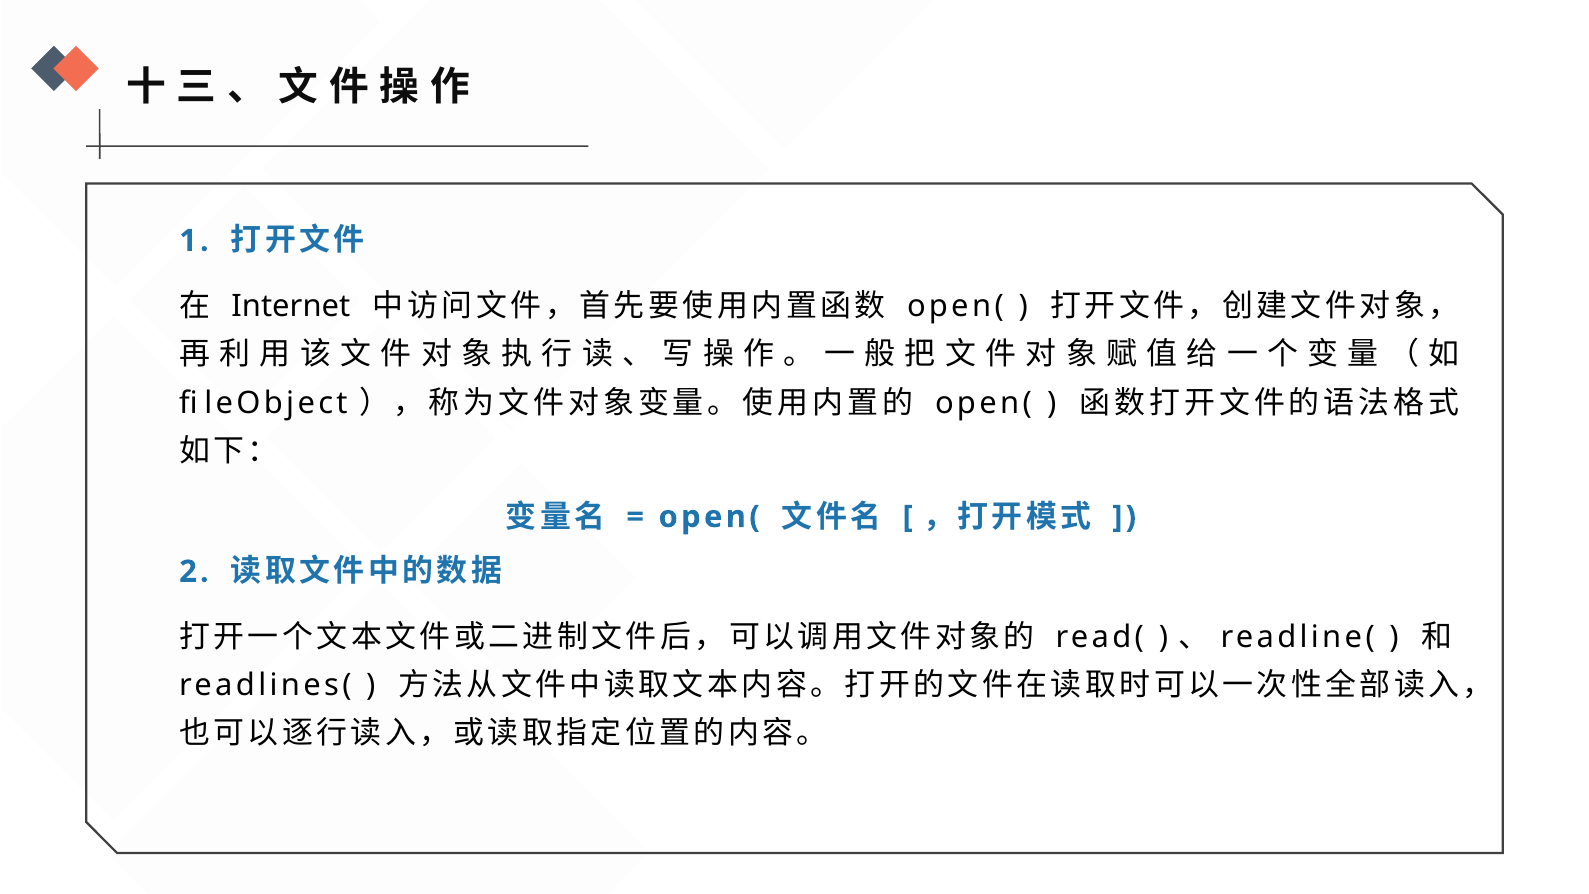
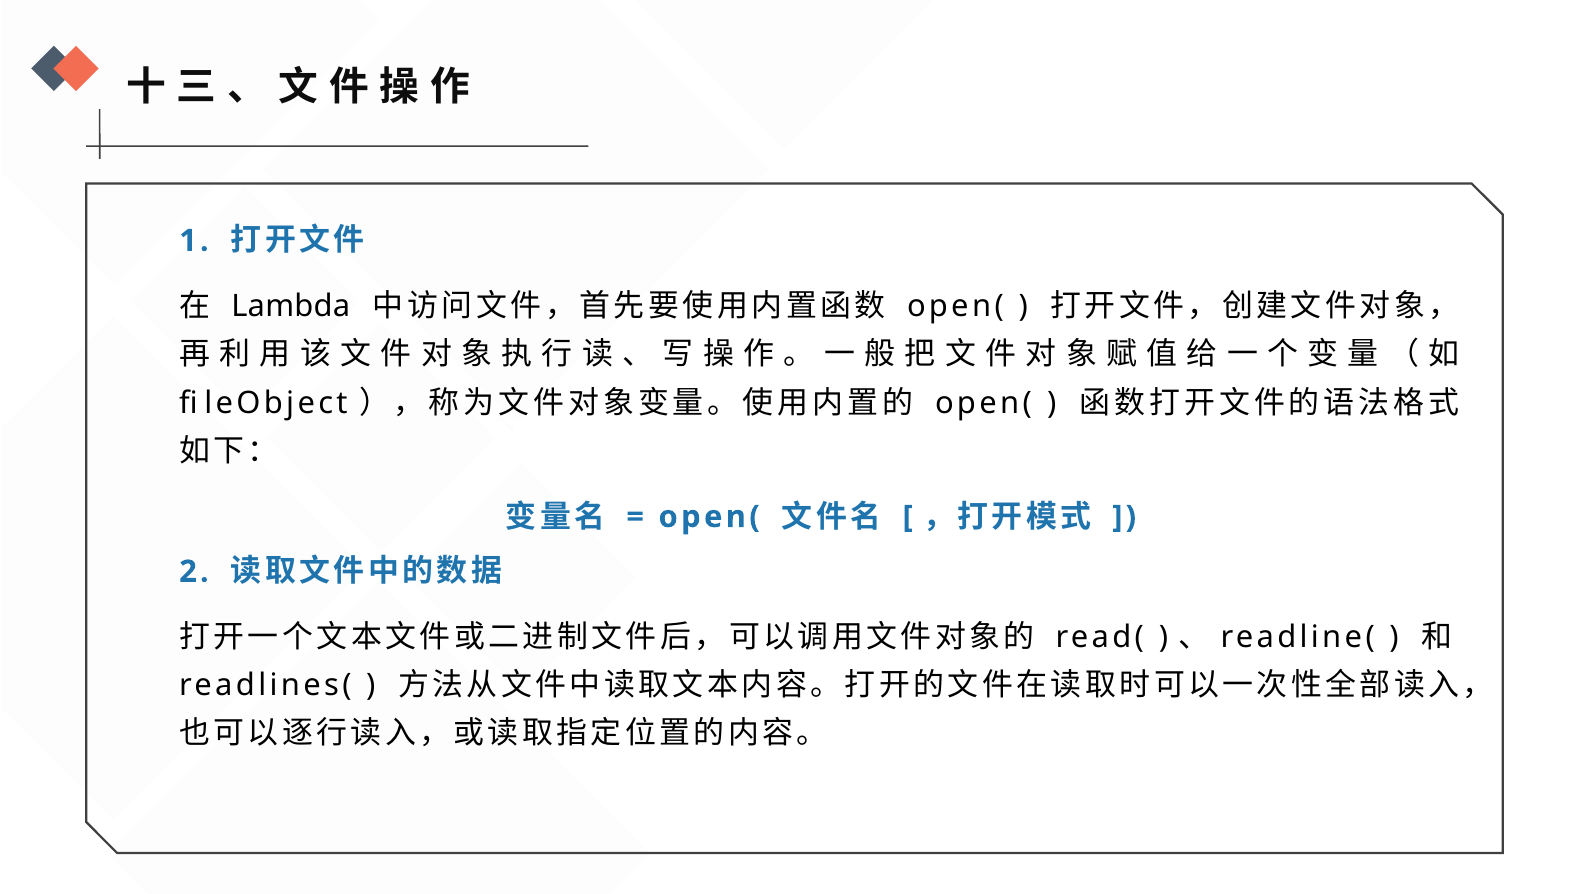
Internet: Internet -> Lambda (291, 306)
